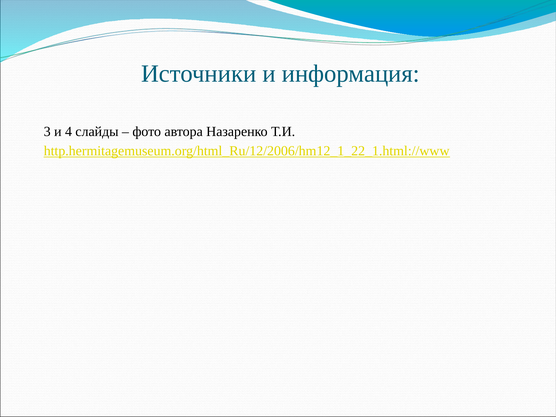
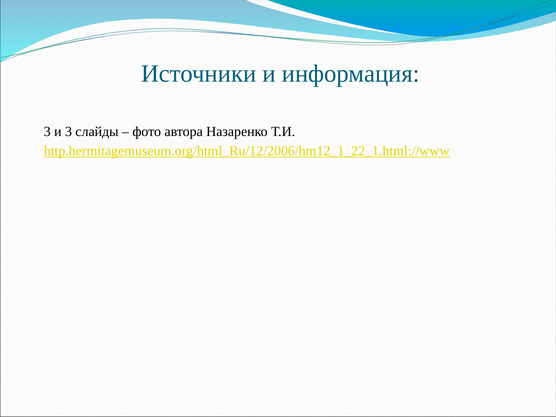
и 4: 4 -> 3 (69, 131)
